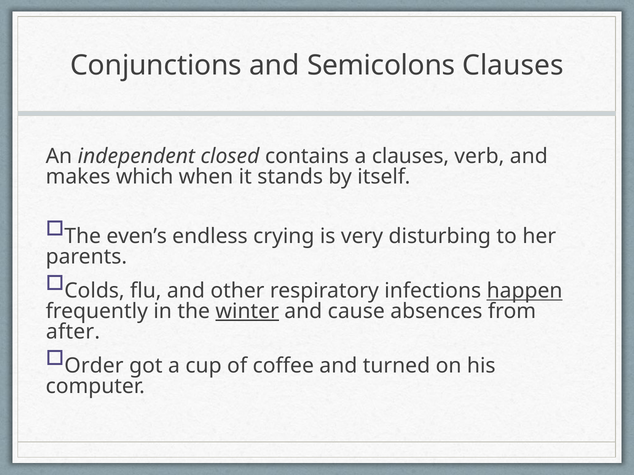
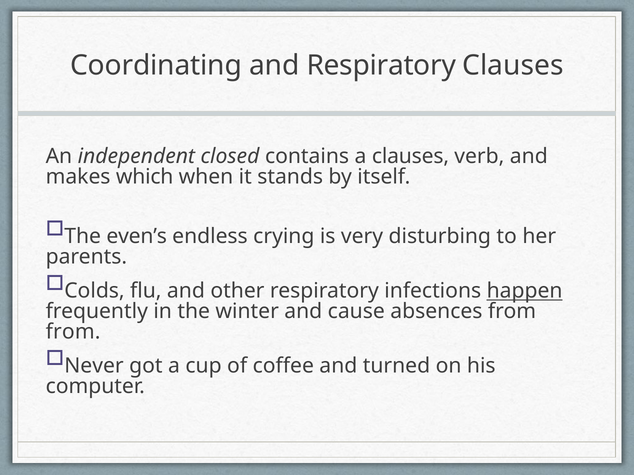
Conjunctions: Conjunctions -> Coordinating (156, 65)
and Semicolons: Semicolons -> Respiratory (381, 65)
winter underline: present -> none (247, 312)
after: after -> from (73, 332)
Order: Order -> Never (94, 366)
